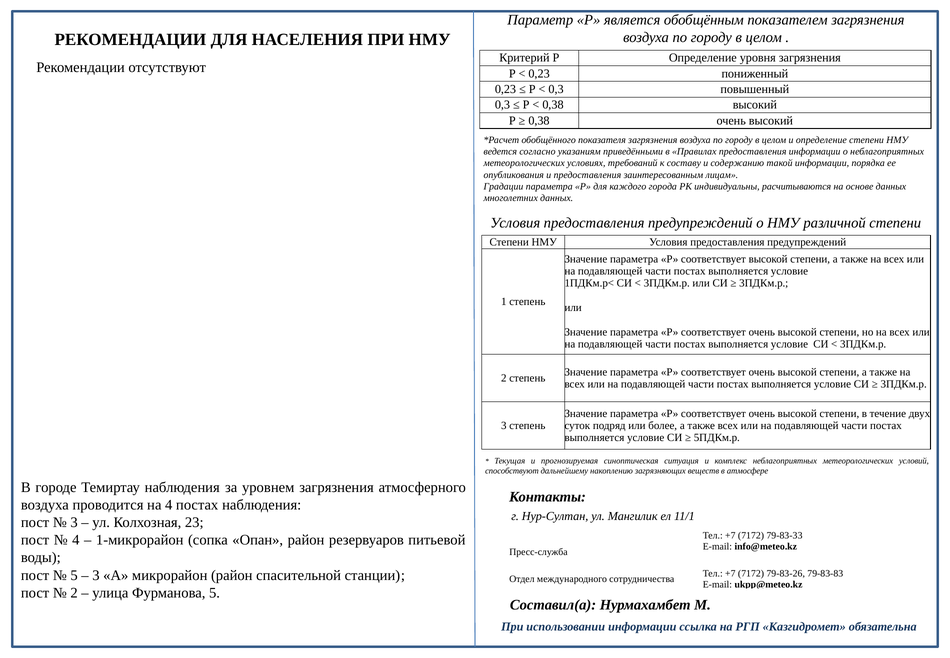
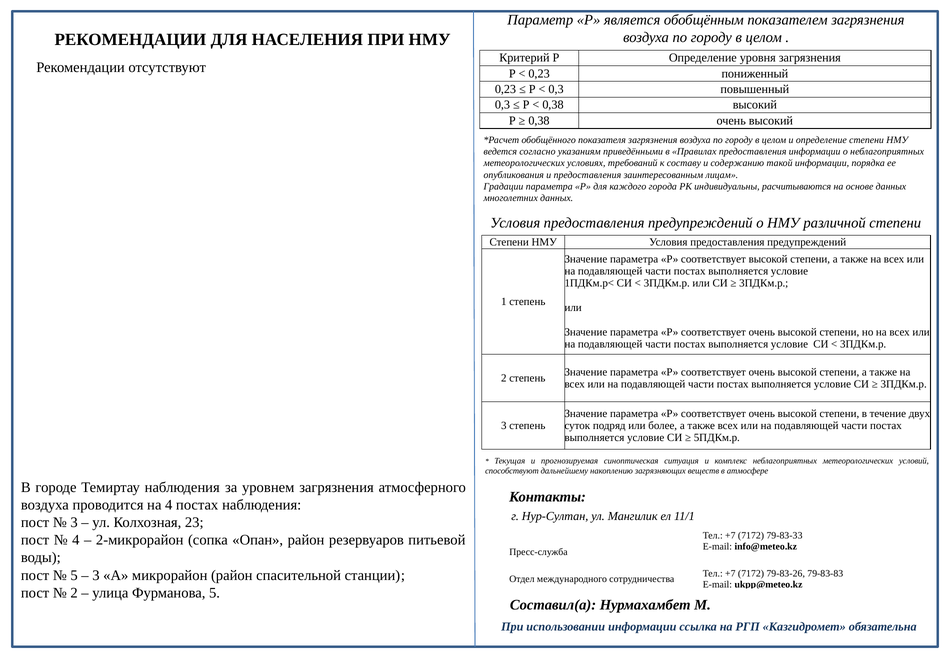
1-микрорайон: 1-микрорайон -> 2-микрорайон (140, 540)
